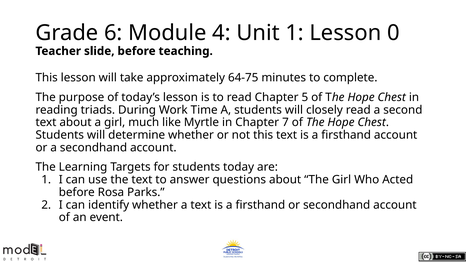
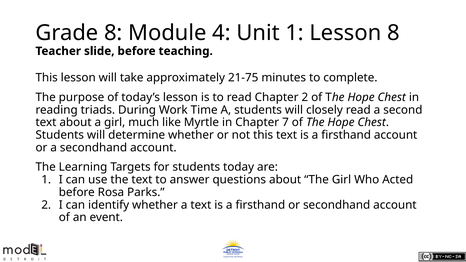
Grade 6: 6 -> 8 (113, 33)
Lesson 0: 0 -> 8 (393, 33)
64-75: 64-75 -> 21-75 (243, 78)
Chapter 5: 5 -> 2 (305, 97)
